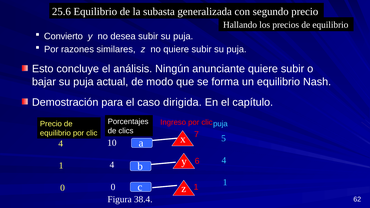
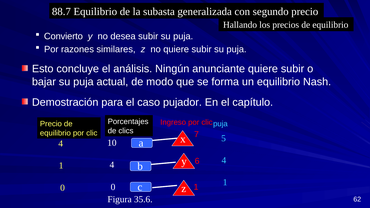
25.6: 25.6 -> 88.7 (61, 11)
dirigida: dirigida -> pujador (182, 102)
38.4: 38.4 -> 35.6 (143, 199)
